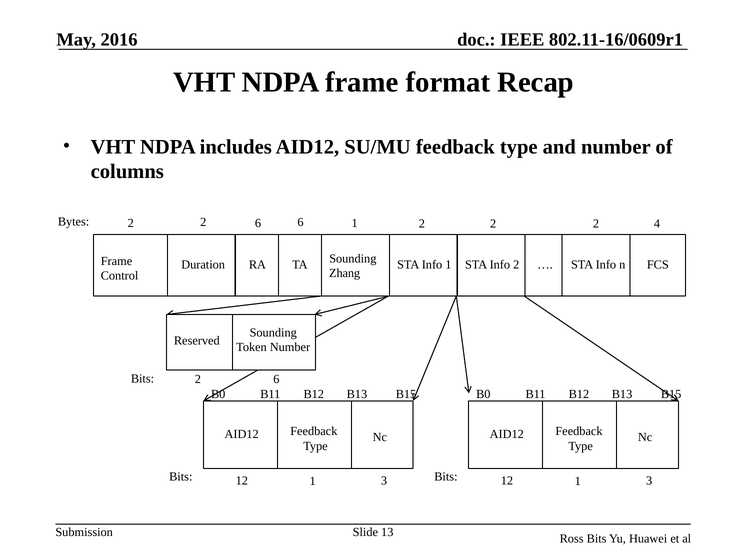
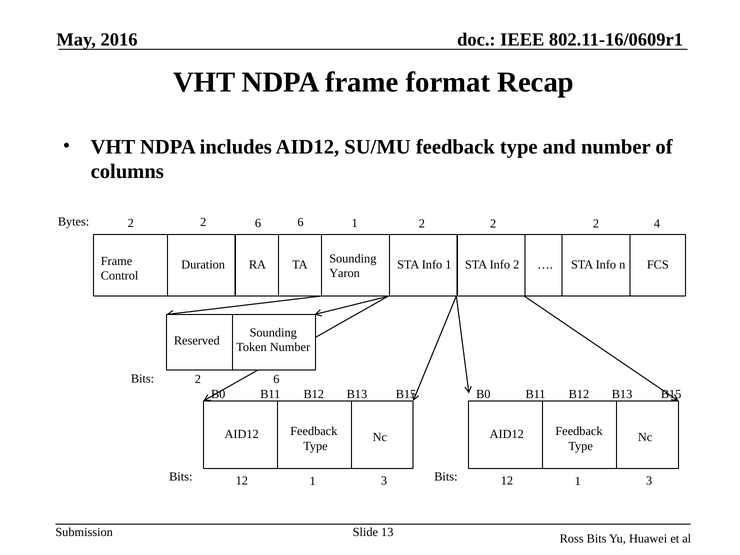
Zhang: Zhang -> Yaron (345, 273)
